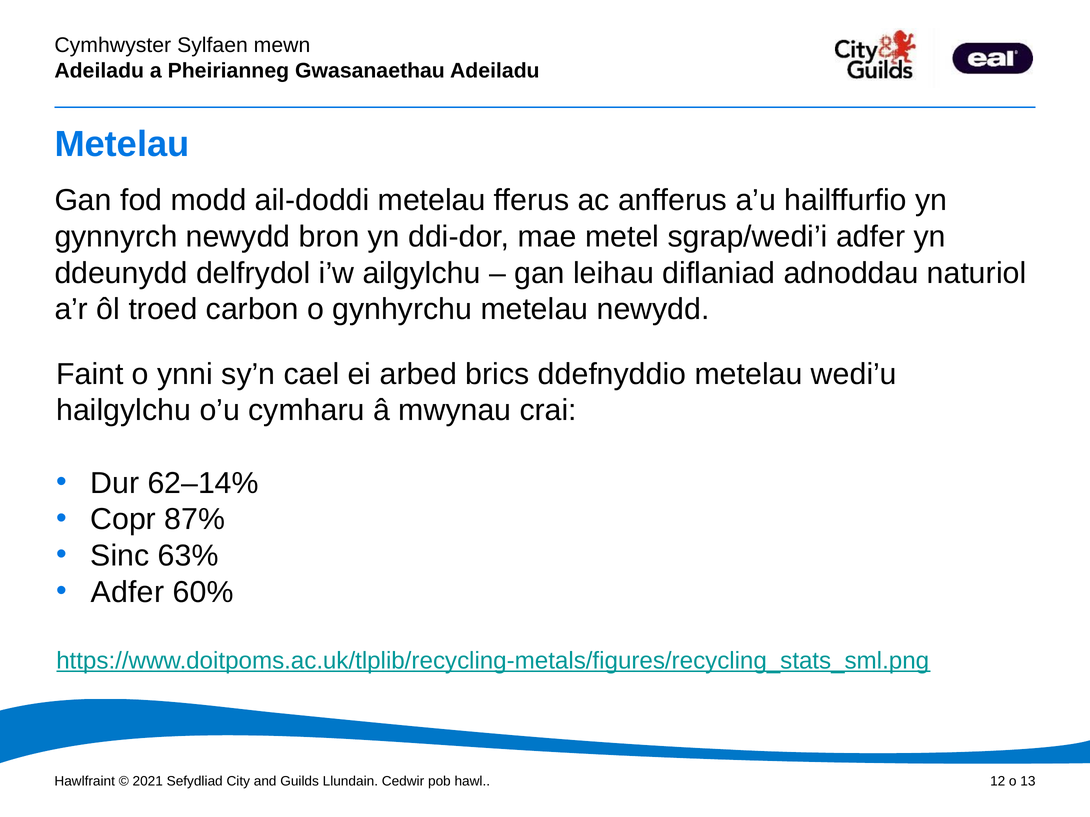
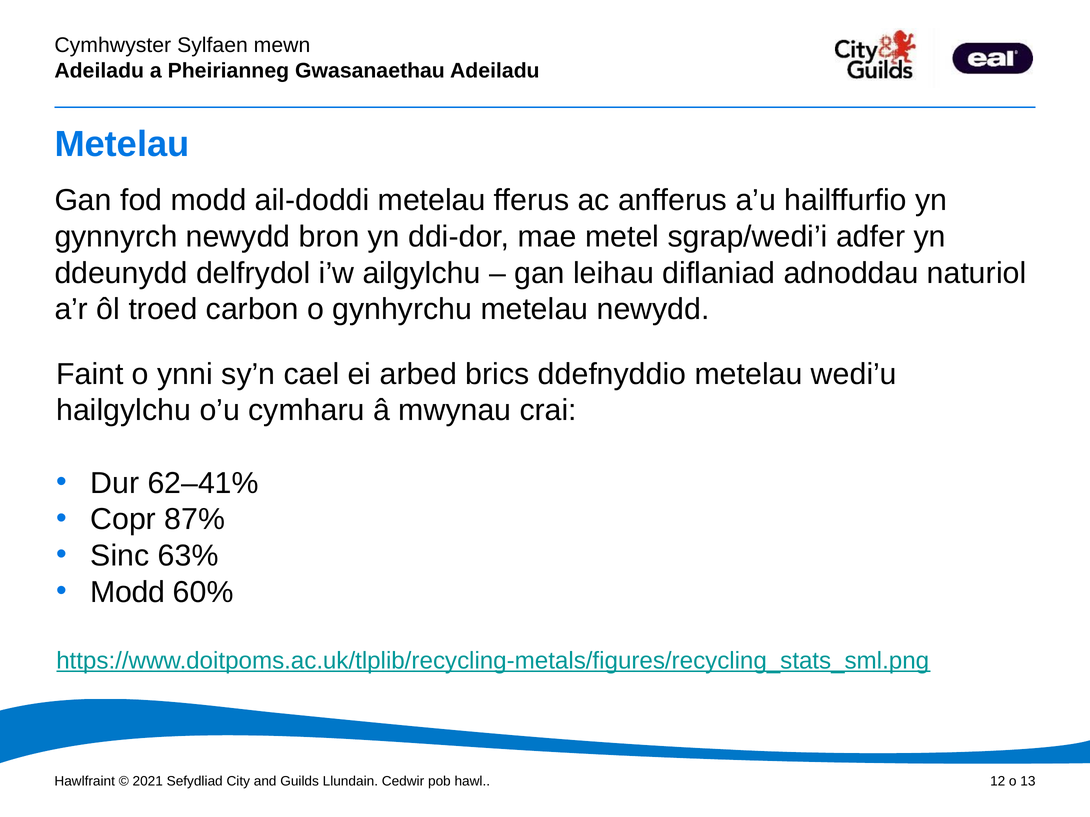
62–14%: 62–14% -> 62–41% (203, 483)
Adfer: Adfer -> Modd (128, 592)
